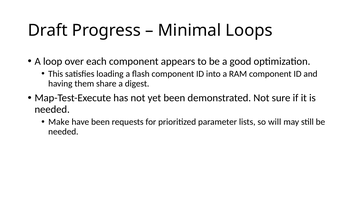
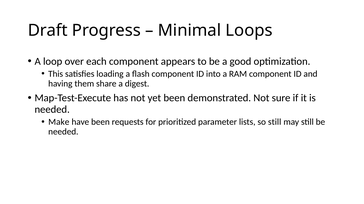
so will: will -> still (275, 122)
